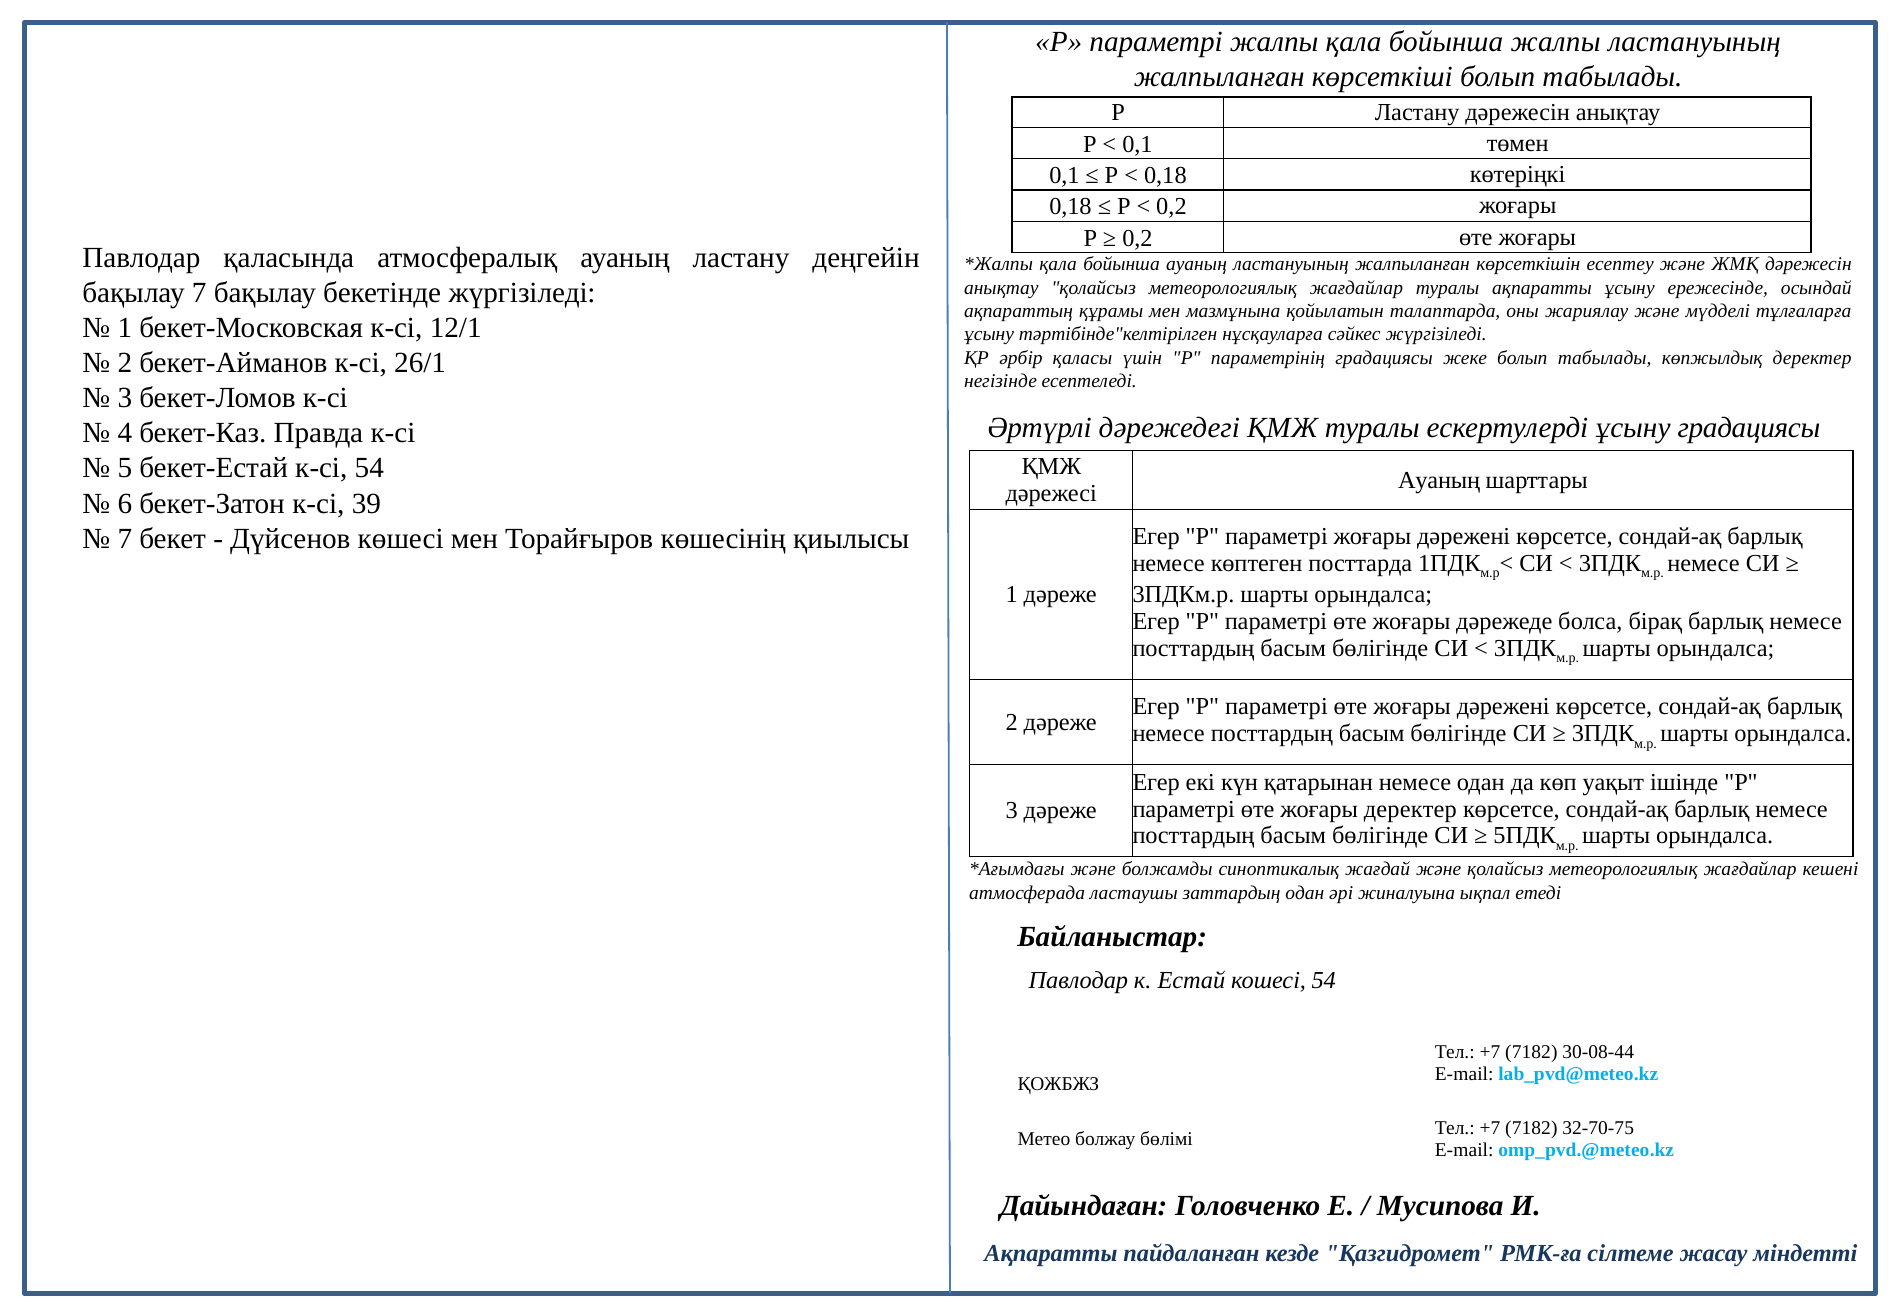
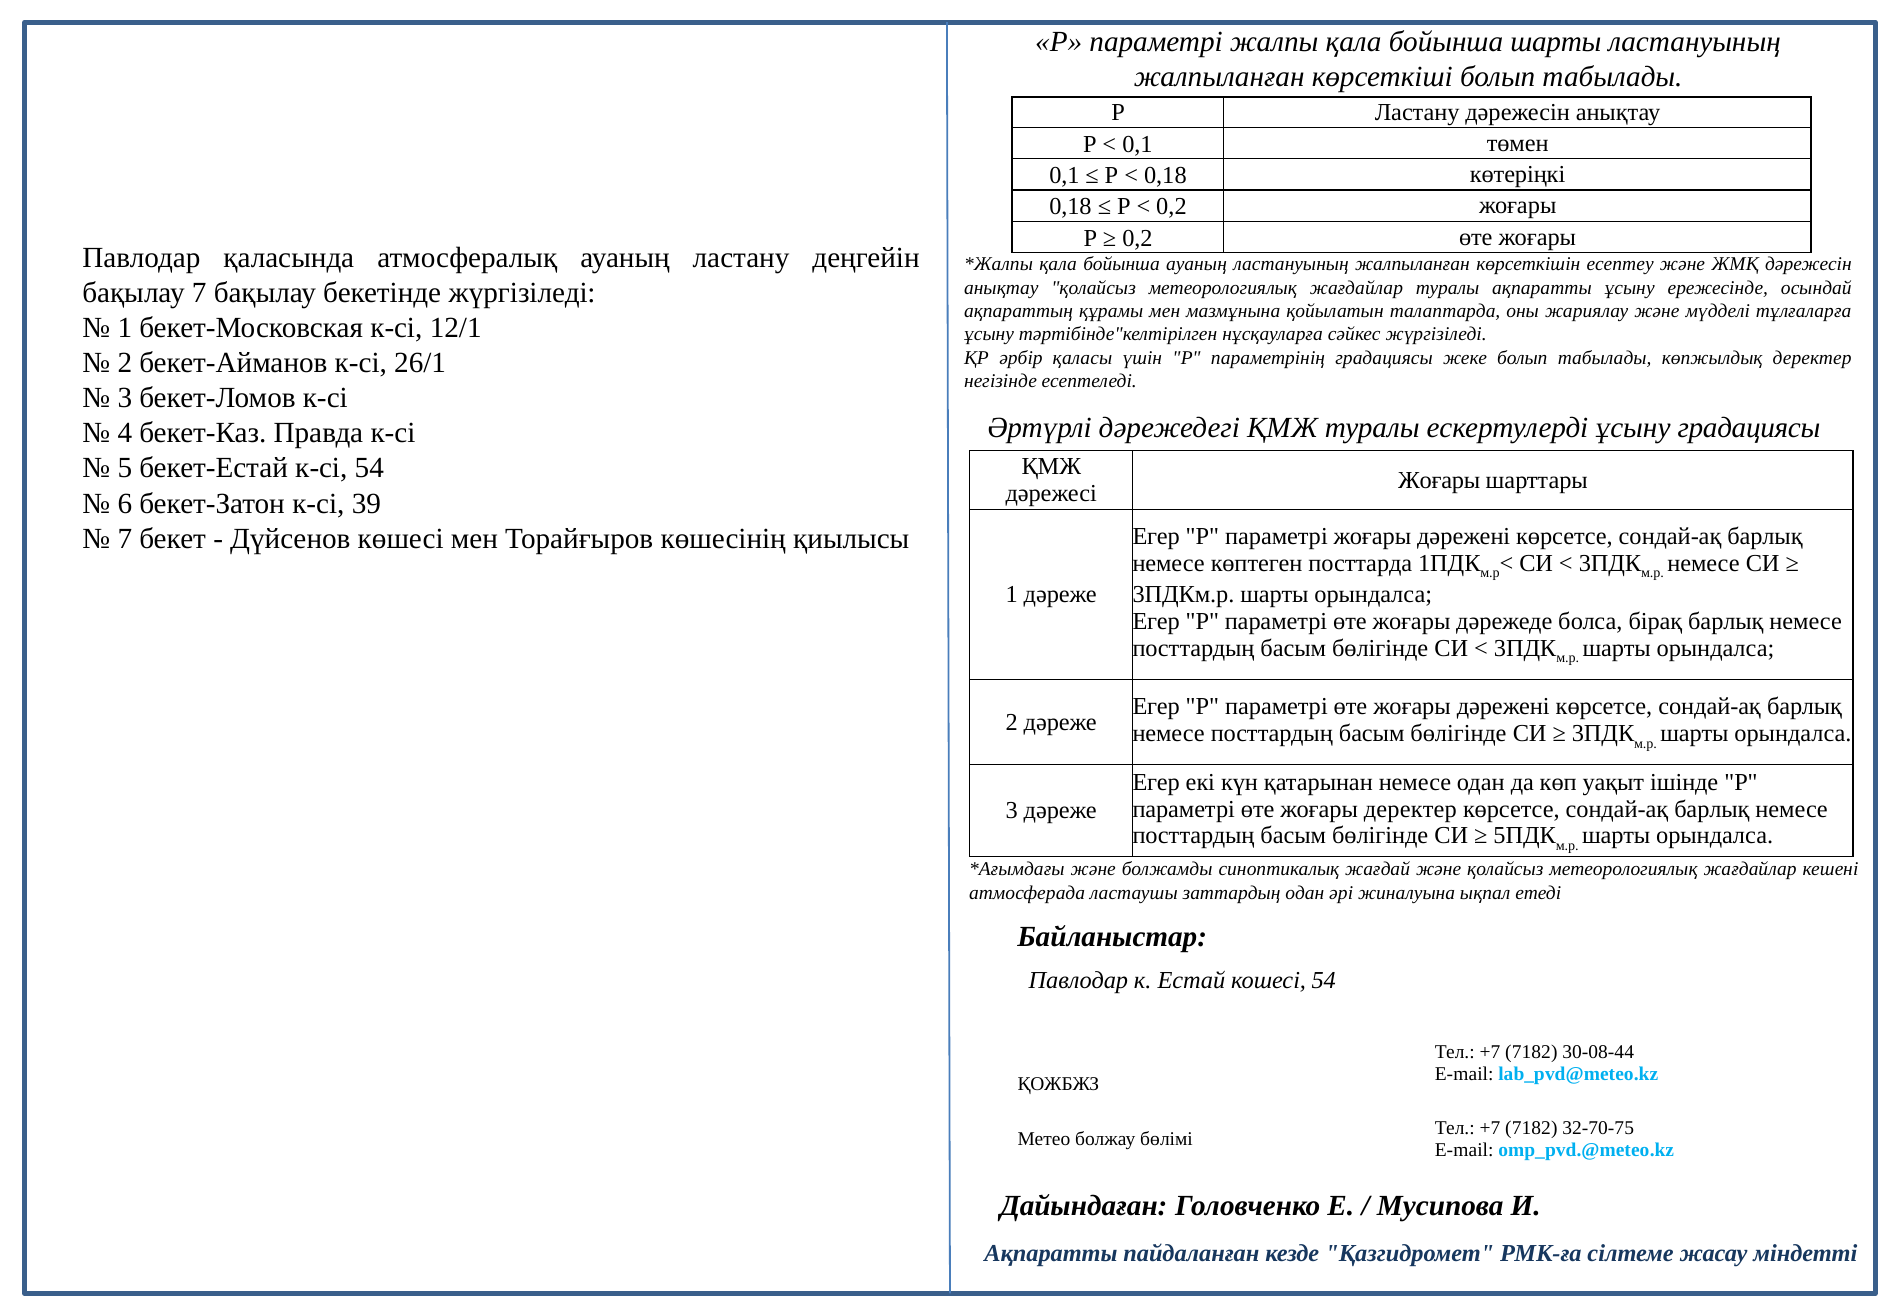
бойынша жалпы: жалпы -> шарты (1556, 42)
Ауаның: Ауаның -> Жоғары (1439, 480)
